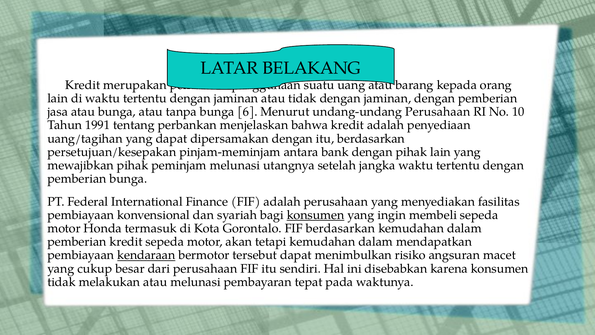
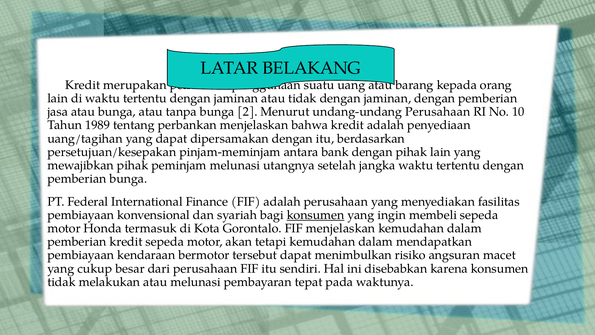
6: 6 -> 2 (247, 112)
1991: 1991 -> 1989 (98, 125)
FIF berdasarkan: berdasarkan -> menjelaskan (341, 228)
kendaraan underline: present -> none (146, 255)
